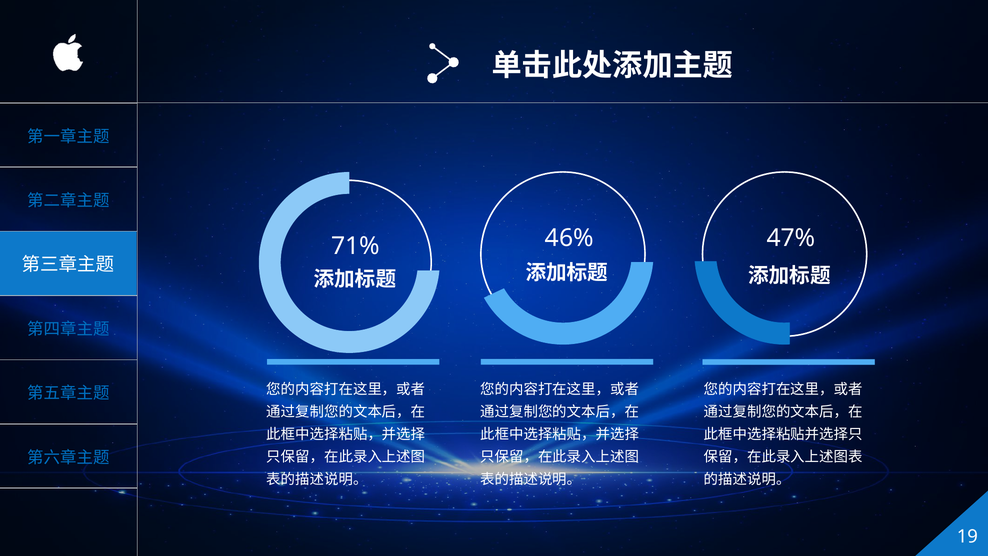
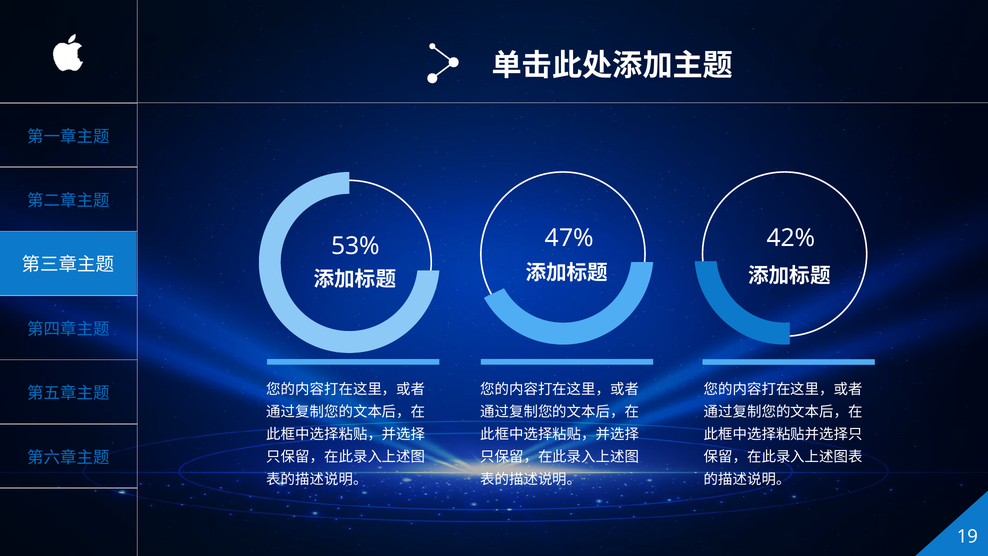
46%: 46% -> 47% (569, 238)
47%: 47% -> 42% (791, 238)
71%: 71% -> 53% (356, 246)
